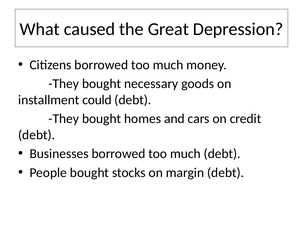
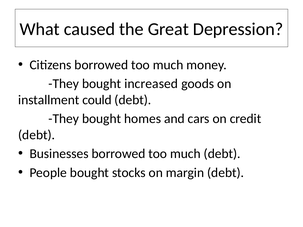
necessary: necessary -> increased (151, 84)
